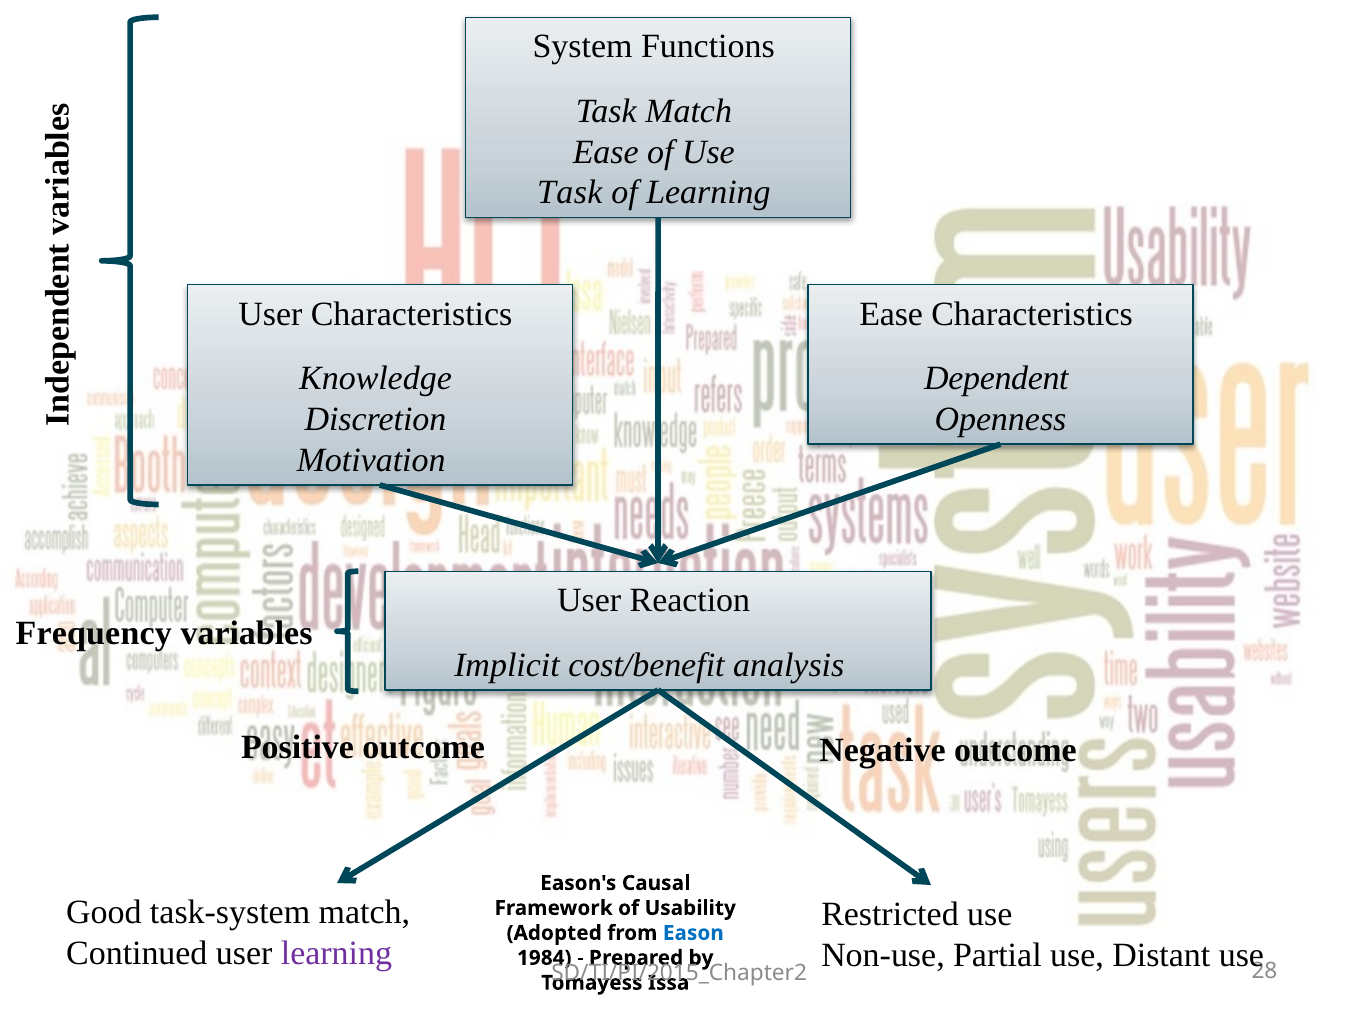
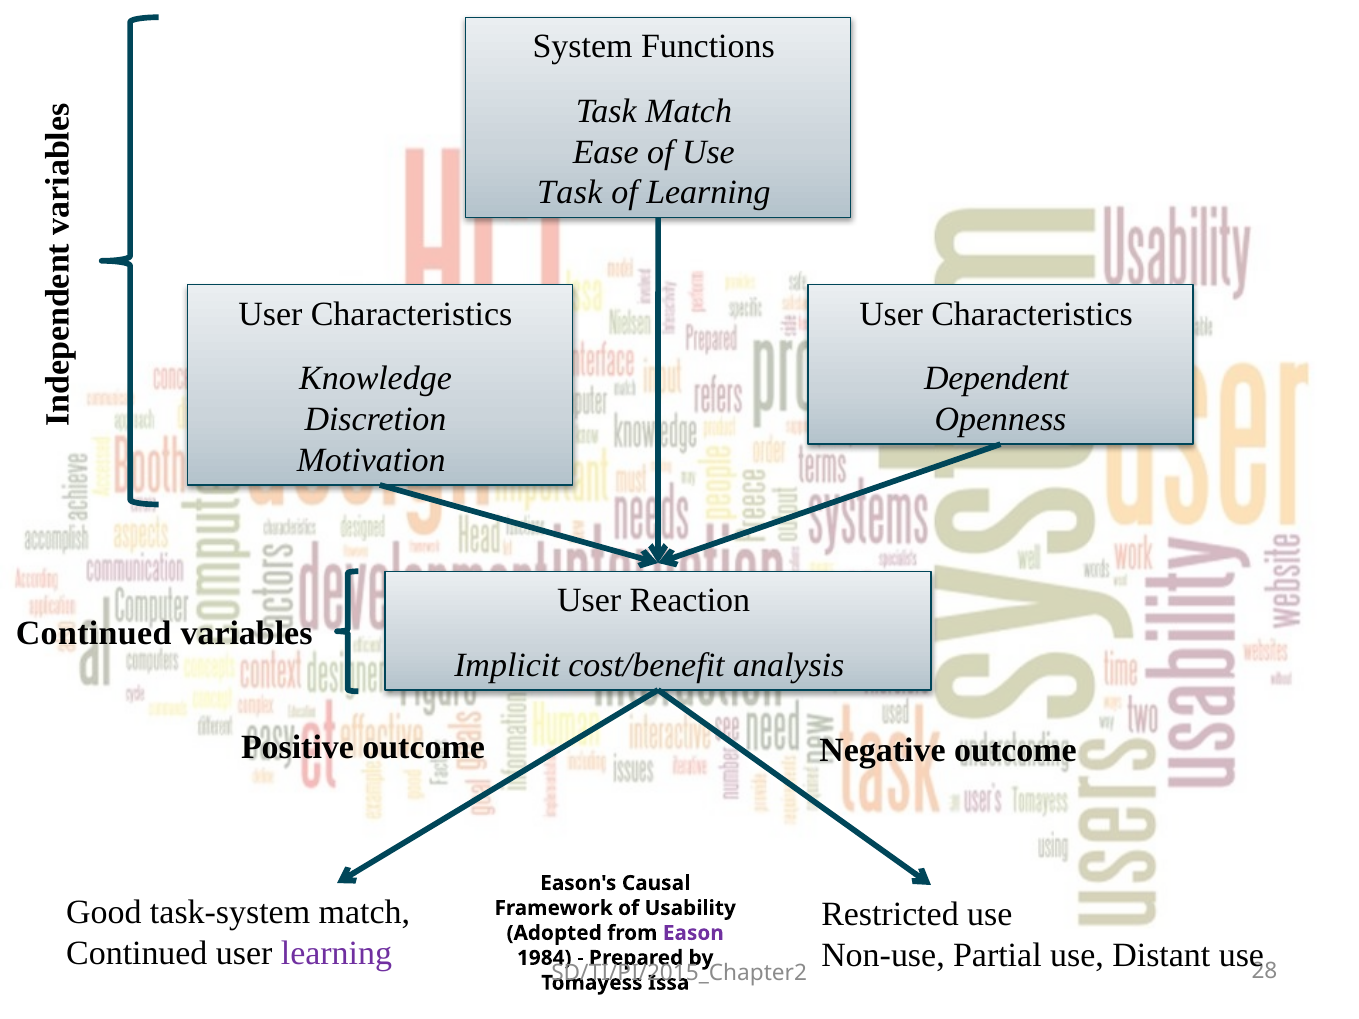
Ease: Ease -> User (891, 314)
Frequency: Frequency -> Continued (94, 633)
Eason colour: blue -> purple (693, 933)
